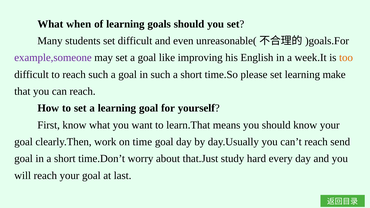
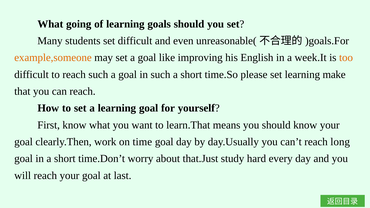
when: when -> going (79, 24)
example,someone colour: purple -> orange (53, 58)
send: send -> long (340, 142)
